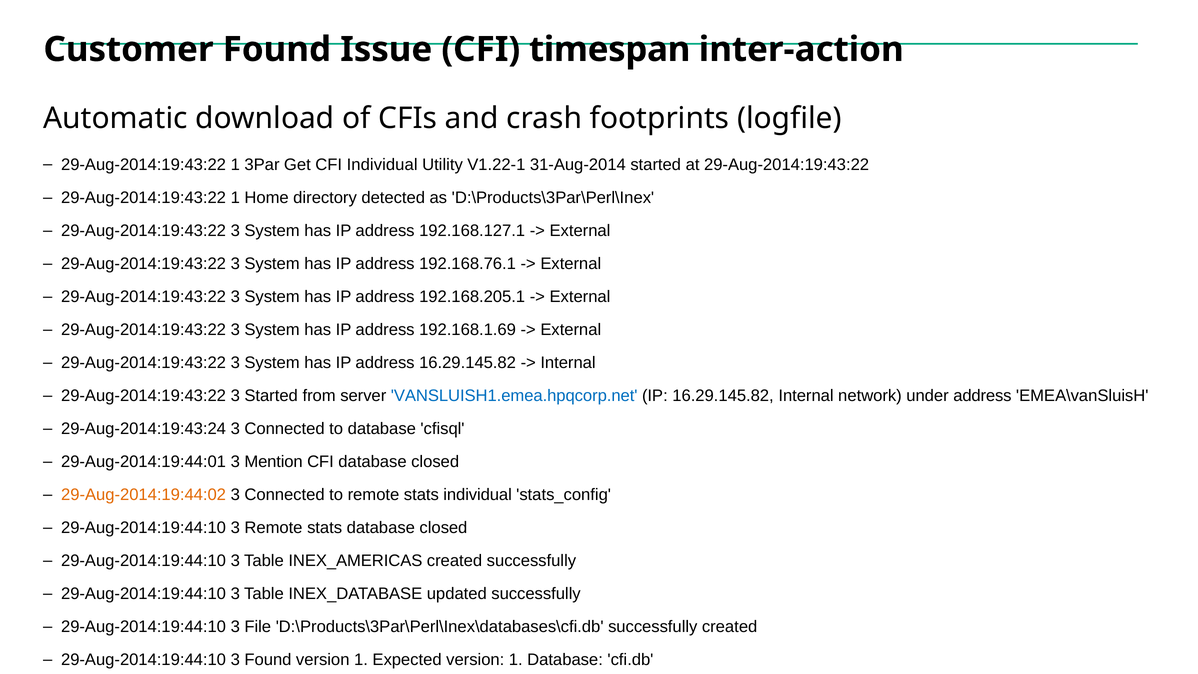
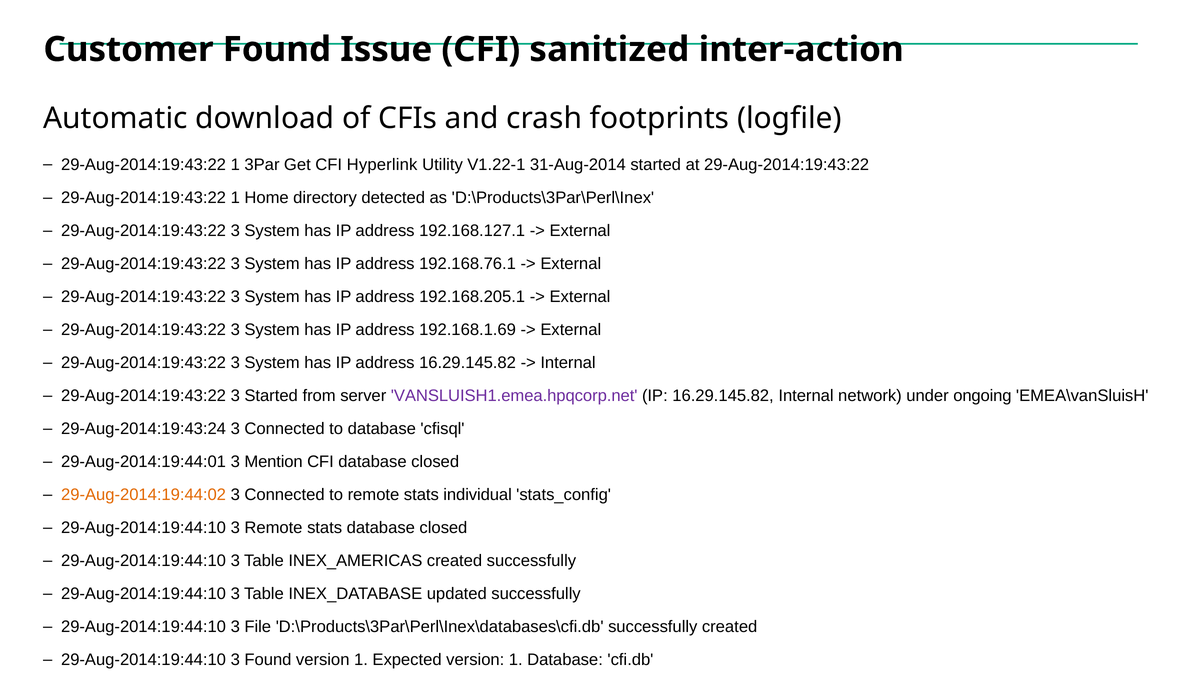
timespan: timespan -> sanitized (609, 49)
CFI Individual: Individual -> Hyperlink (382, 165)
VANSLUISH1.emea.hpqcorp.net colour: blue -> purple (514, 396)
under address: address -> ongoing (982, 396)
